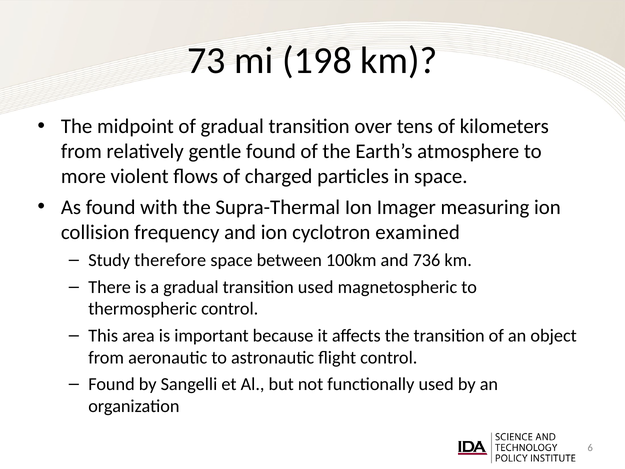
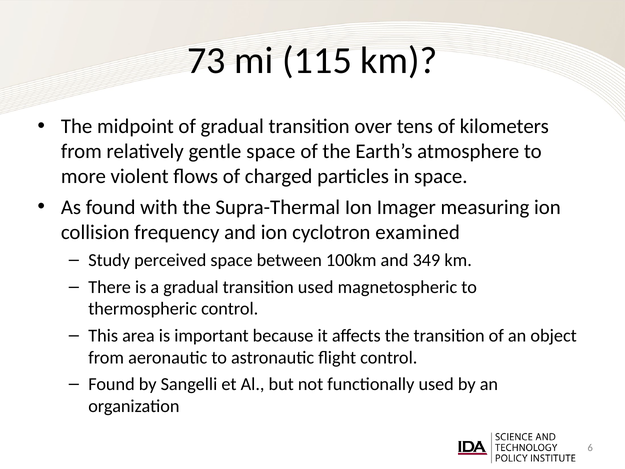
198: 198 -> 115 (317, 61)
gentle found: found -> space (271, 151)
therefore: therefore -> perceived (170, 260)
736: 736 -> 349 (426, 260)
